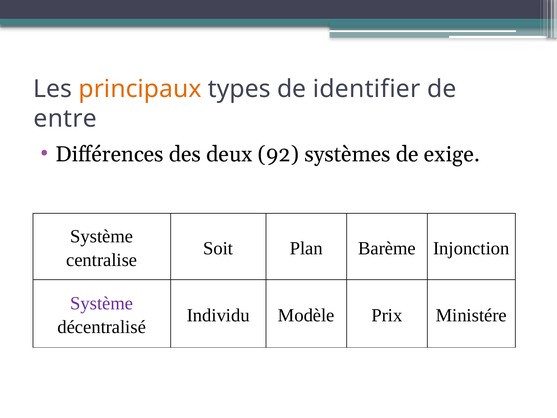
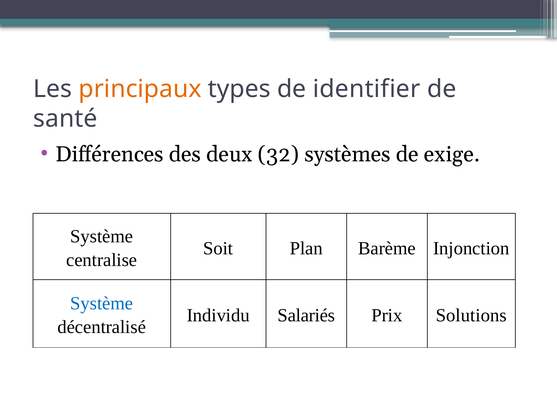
entre: entre -> santé (65, 119)
92: 92 -> 32 (278, 154)
Système colour: purple -> blue (102, 303)
Modèle: Modèle -> Salariés (306, 315)
Ministére: Ministére -> Solutions (471, 315)
